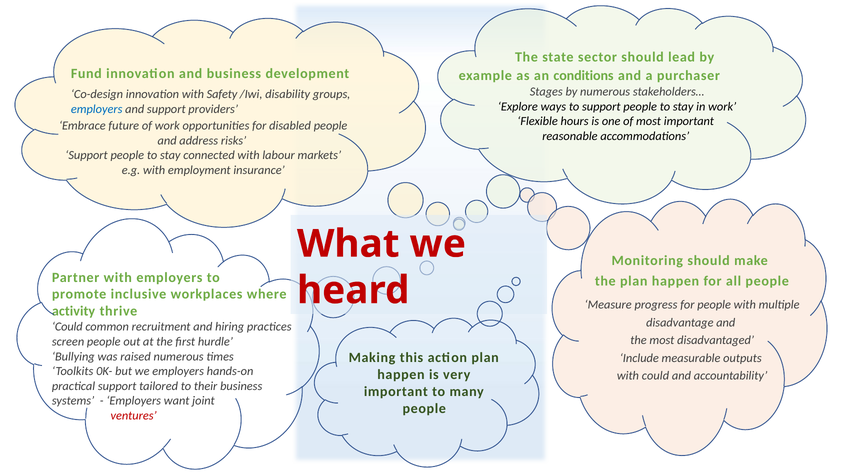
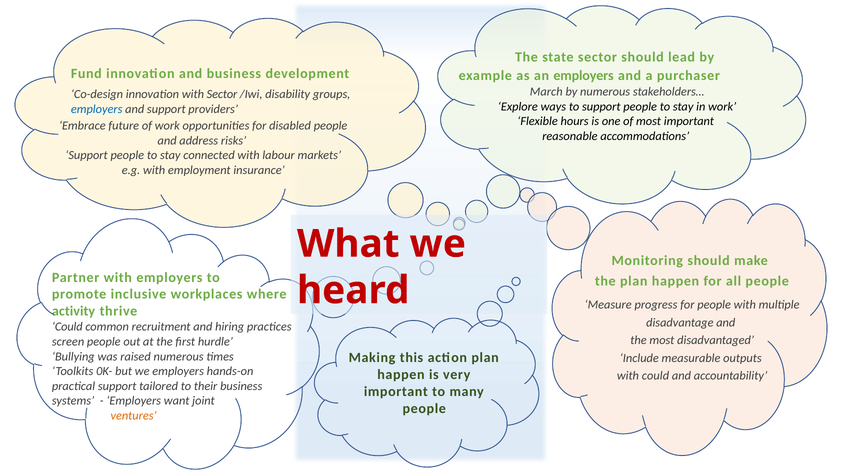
an conditions: conditions -> employers (584, 76)
Stages: Stages -> March (546, 92)
with Safety: Safety -> Sector (222, 94)
ventures colour: red -> orange (134, 416)
